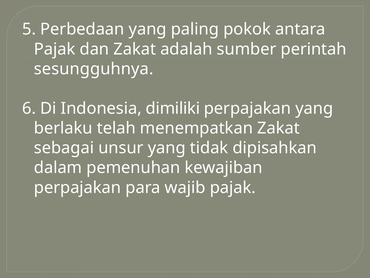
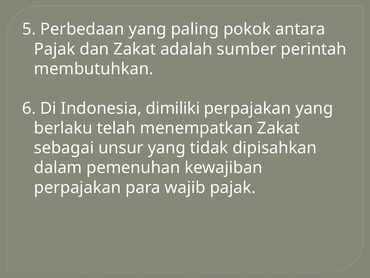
sesungguhnya: sesungguhnya -> membutuhkan (94, 69)
